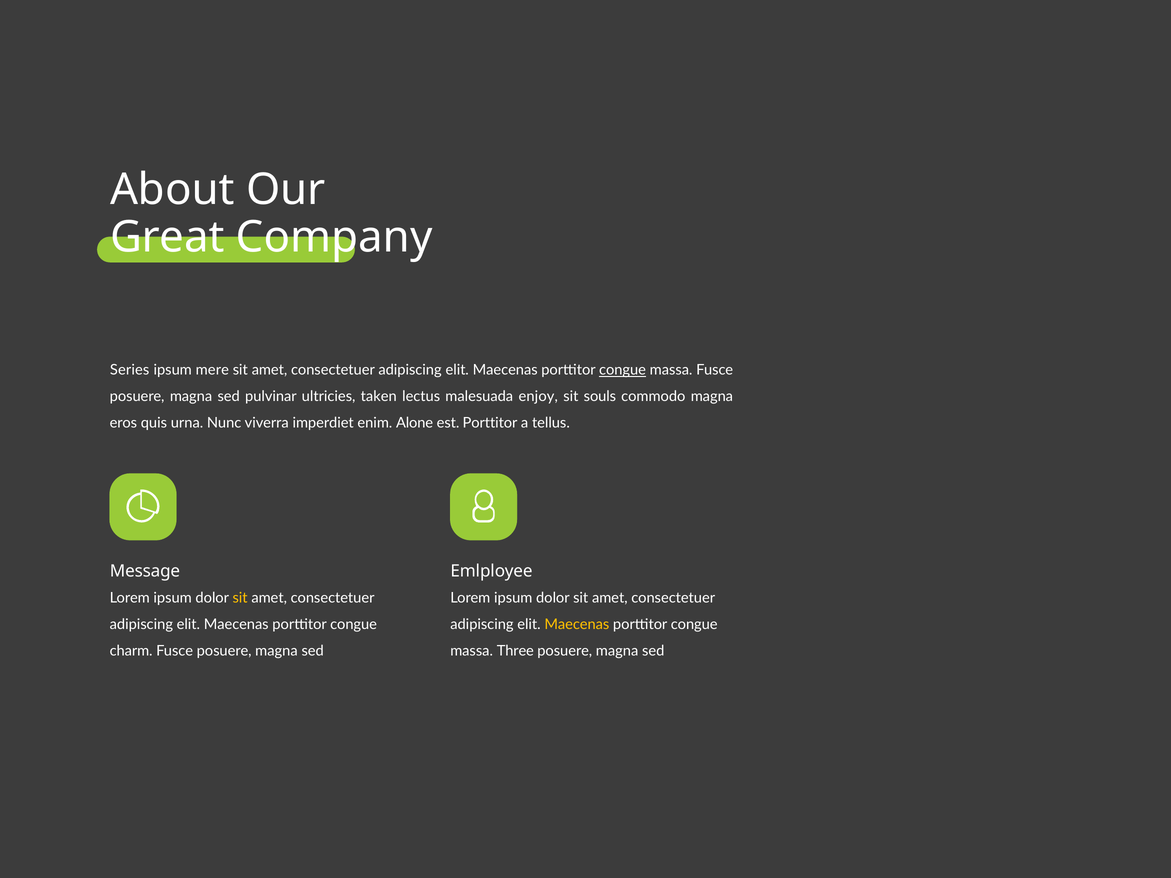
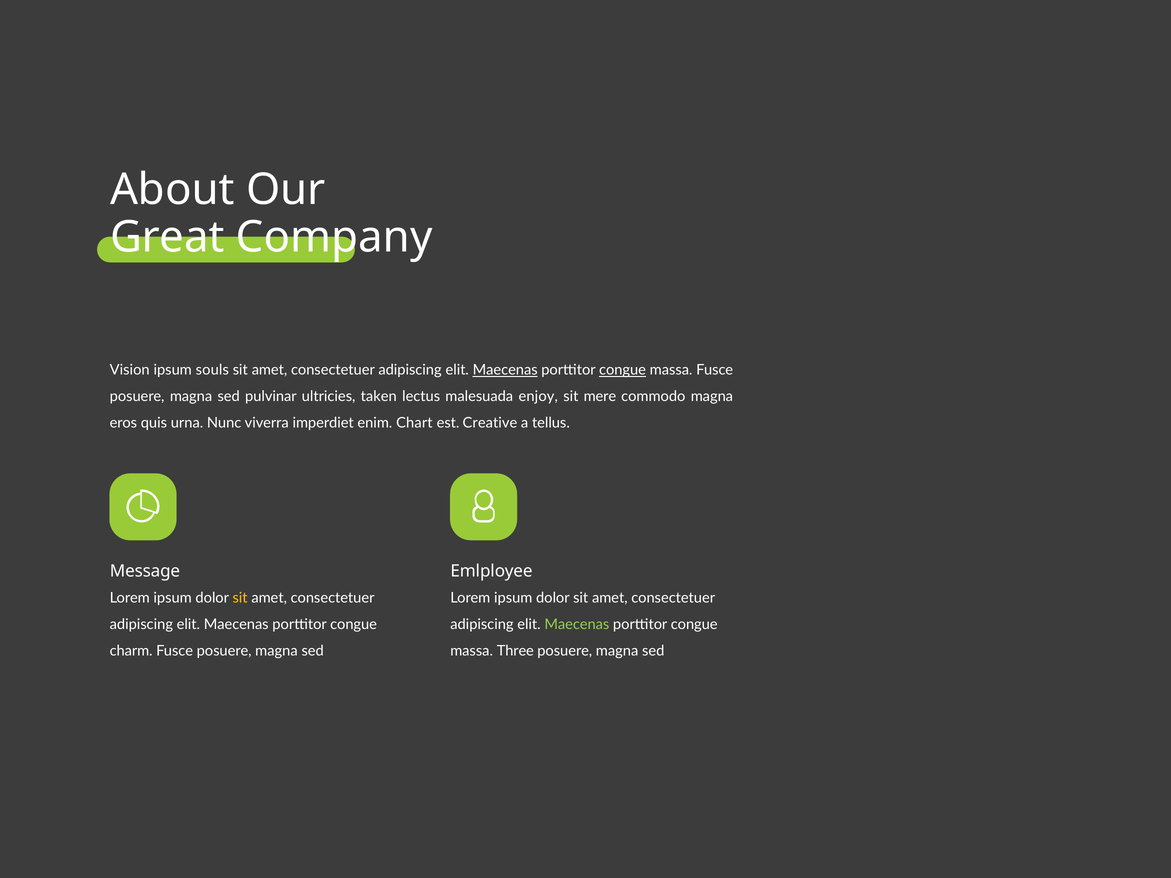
Series: Series -> Vision (130, 370)
mere: mere -> souls (212, 370)
Maecenas underline: none -> present (505, 370)
souls: souls -> mere (600, 397)
Alone: Alone -> Chart (414, 423)
est Porttitor: Porttitor -> Creative (490, 423)
Maecenas colour: yellow -> light green (577, 625)
